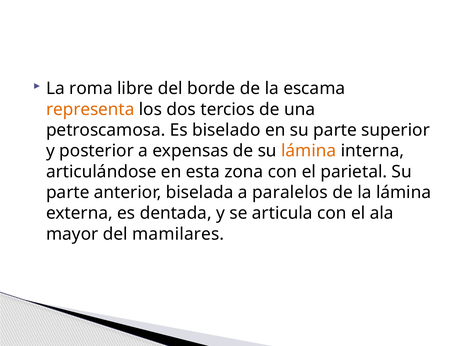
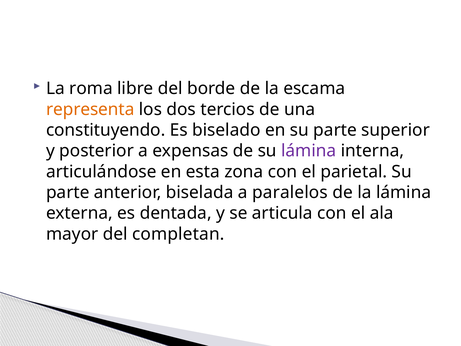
petroscamosa: petroscamosa -> constituyendo (106, 130)
lámina colour: orange -> purple (309, 151)
mamilares: mamilares -> completan (178, 234)
